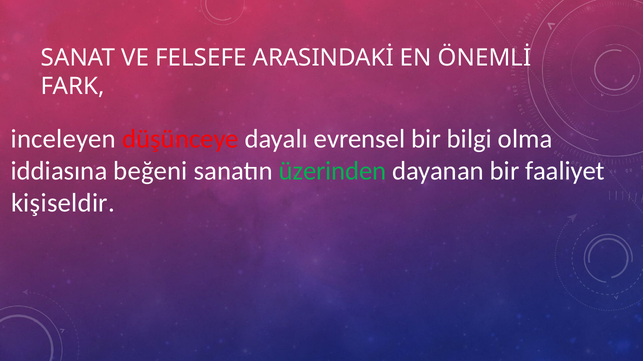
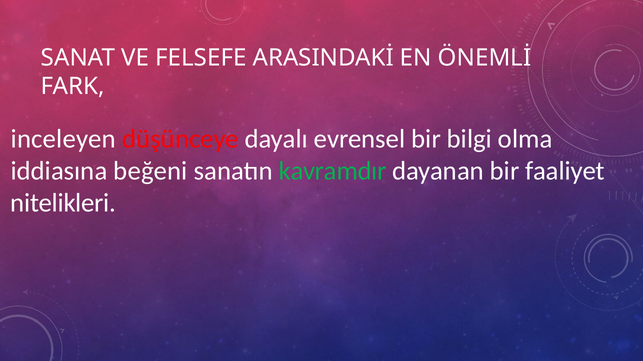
üzerinden: üzerinden -> kavramdır (333, 171)
kişiseldir: kişiseldir -> nitelikleri (63, 204)
